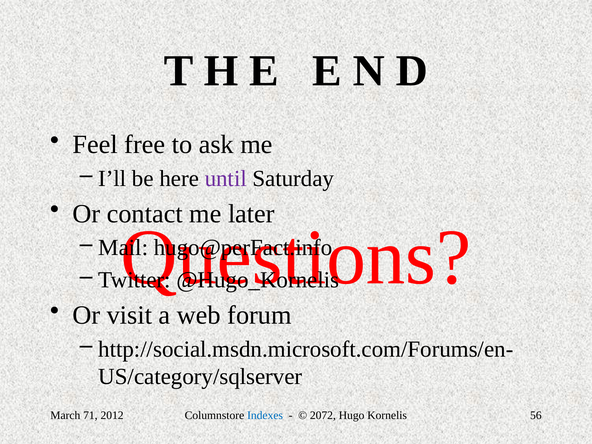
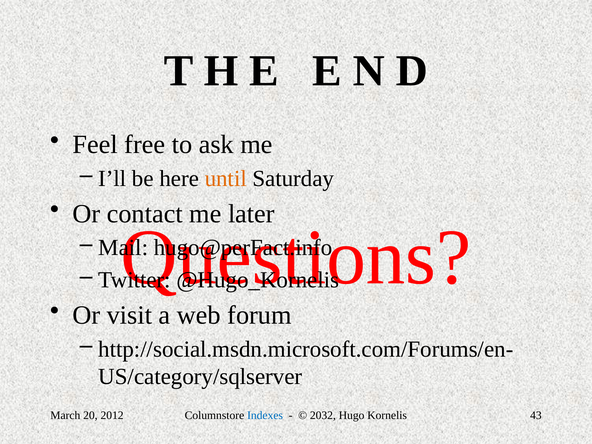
until colour: purple -> orange (226, 179)
71: 71 -> 20 (90, 415)
2072: 2072 -> 2032 (323, 415)
56: 56 -> 43 (536, 415)
